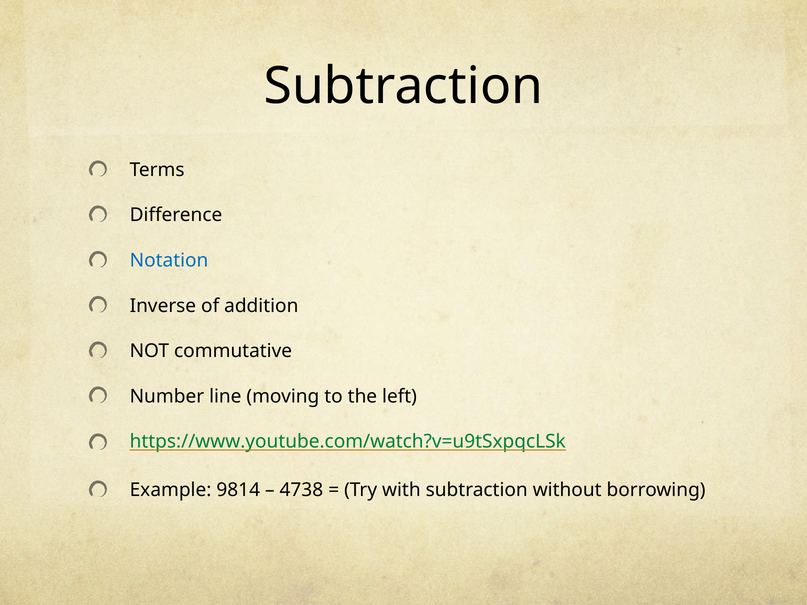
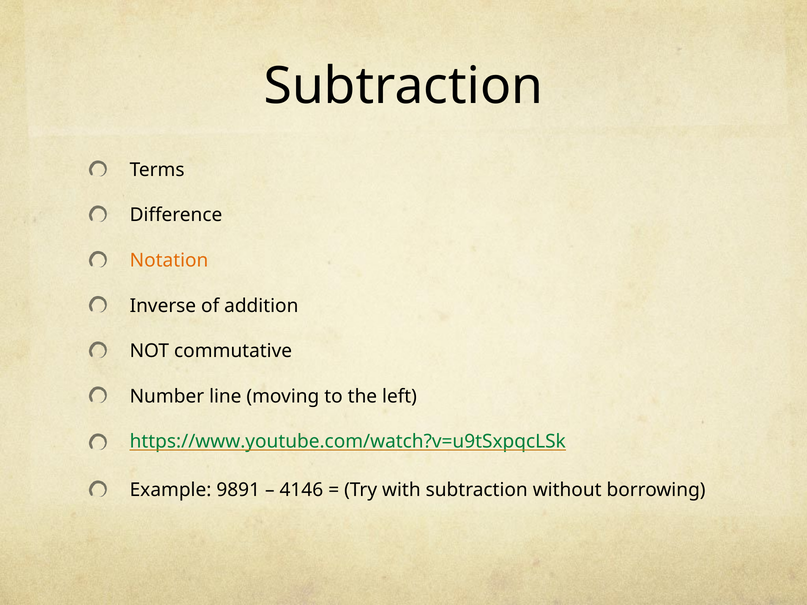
Notation colour: blue -> orange (169, 261)
9814: 9814 -> 9891 (238, 490)
4738: 4738 -> 4146 (301, 490)
